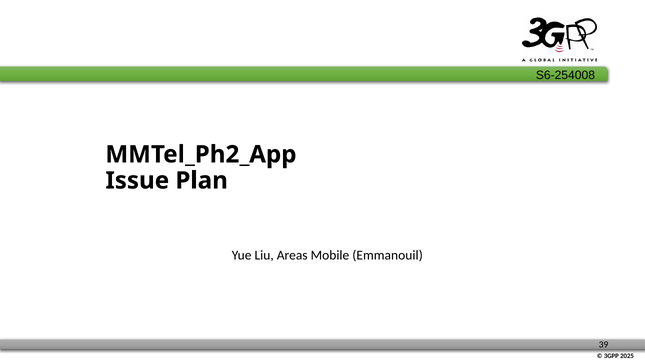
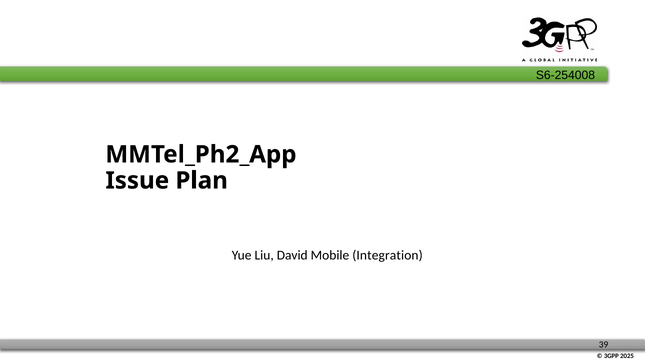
Areas: Areas -> David (292, 255)
Emmanouil: Emmanouil -> Integration (388, 255)
